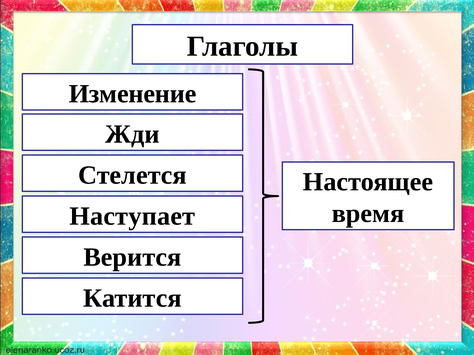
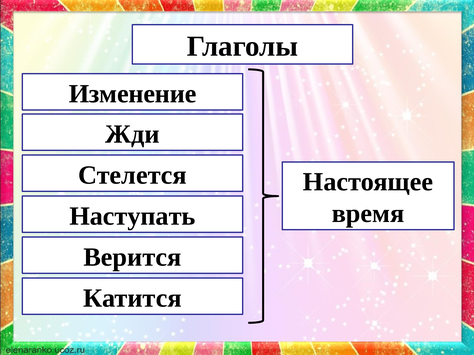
Наступает: Наступает -> Наступать (132, 216)
